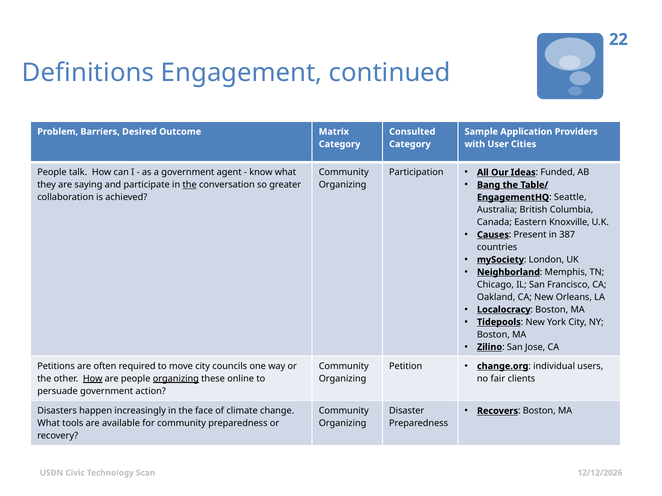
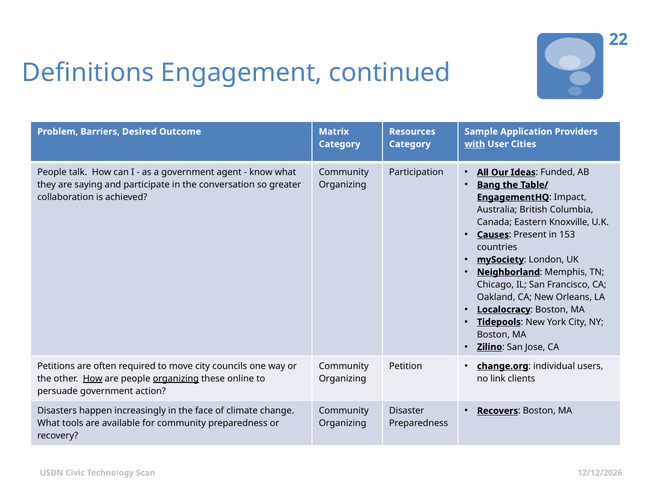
Consulted: Consulted -> Resources (412, 132)
with underline: none -> present (475, 144)
the underline: present -> none (190, 185)
Seattle: Seattle -> Impact (570, 198)
387: 387 -> 153 (567, 235)
fair: fair -> link (498, 379)
